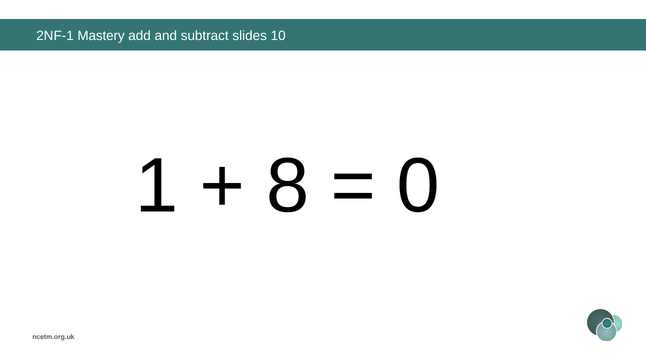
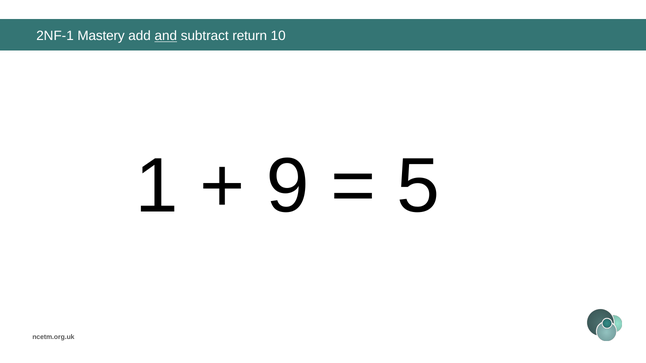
and underline: none -> present (166, 36)
slides: slides -> return (250, 36)
8: 8 -> 9 (288, 186)
0: 0 -> 5 (418, 186)
